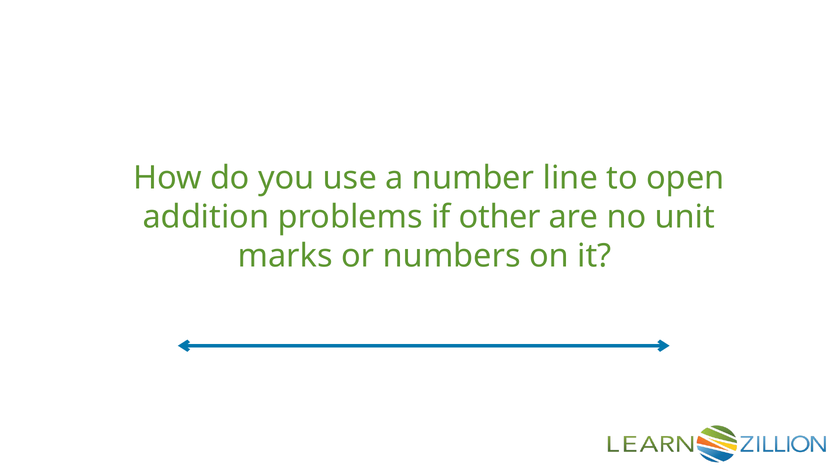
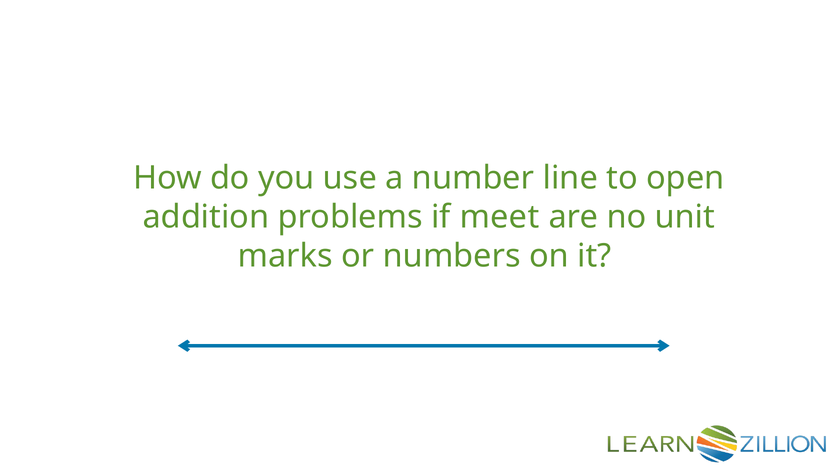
other: other -> meet (499, 217)
